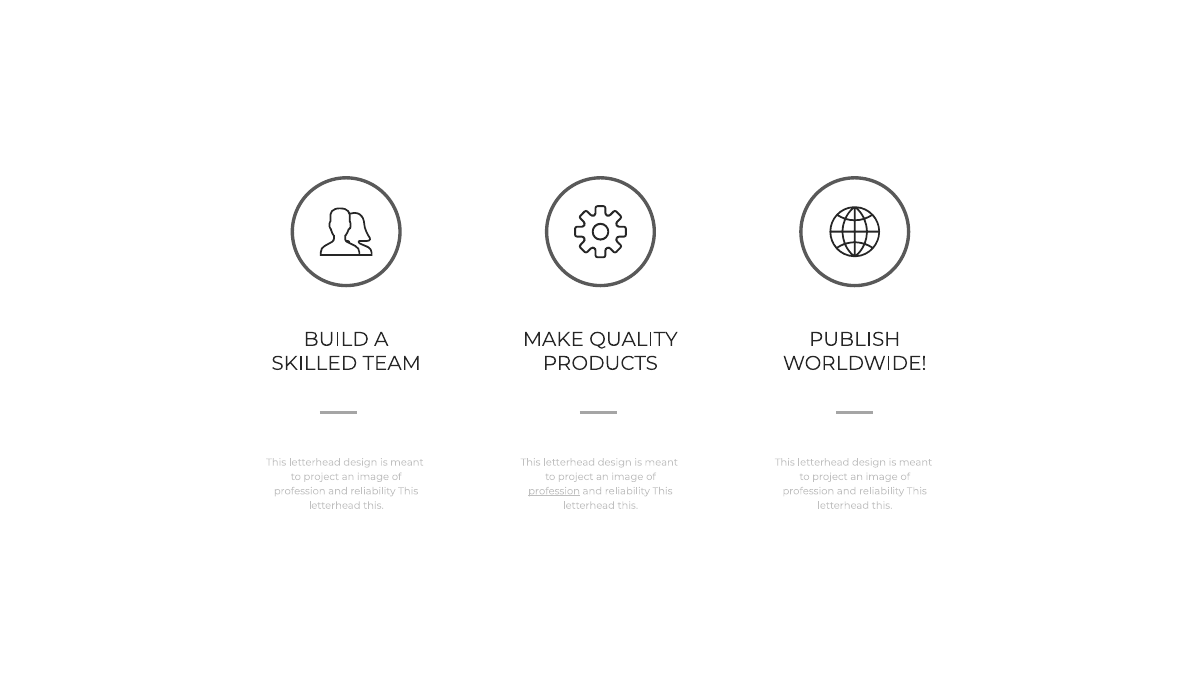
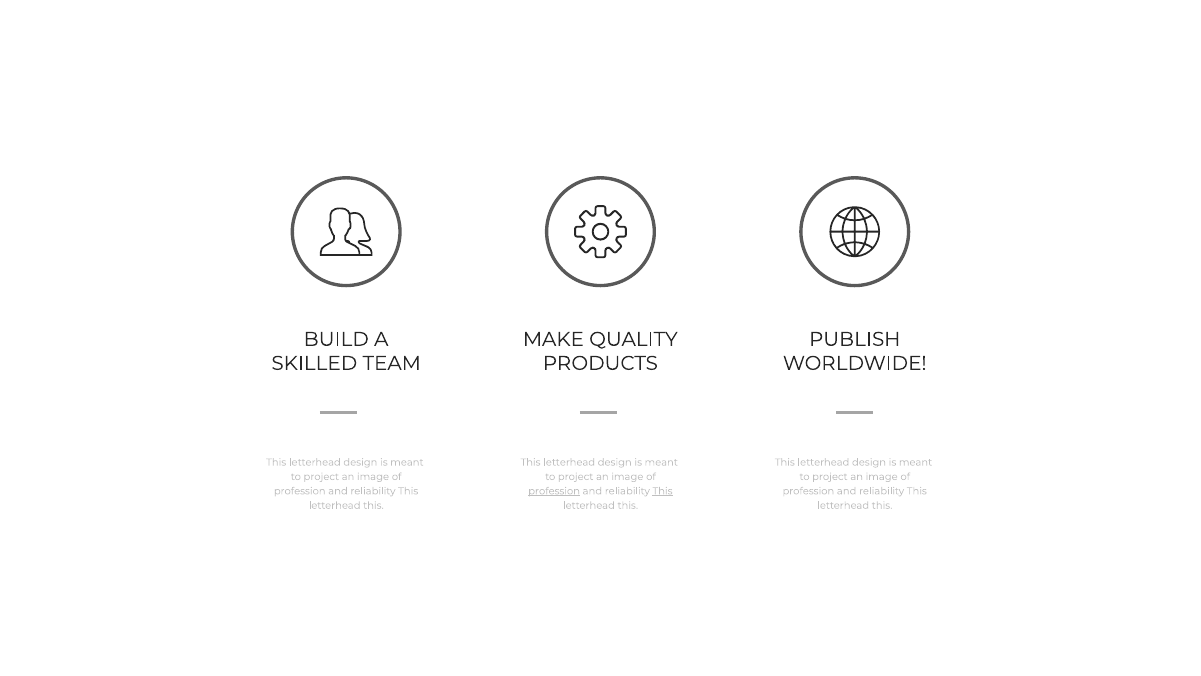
This underline: none -> present (663, 491)
